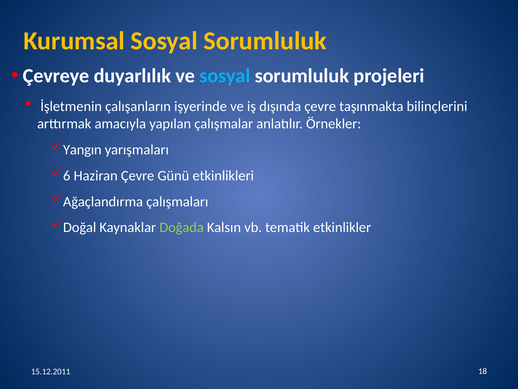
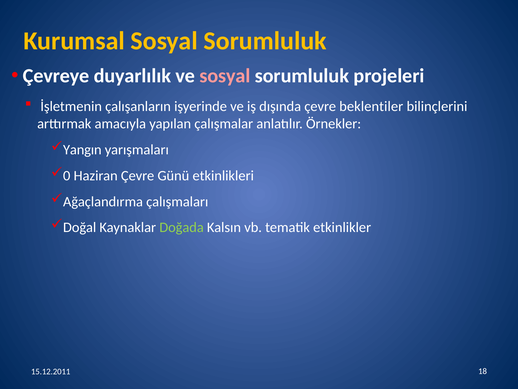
sosyal colour: light blue -> pink (225, 76)
taşınmakta: taşınmakta -> beklentiler (371, 106)
6: 6 -> 0 (67, 175)
